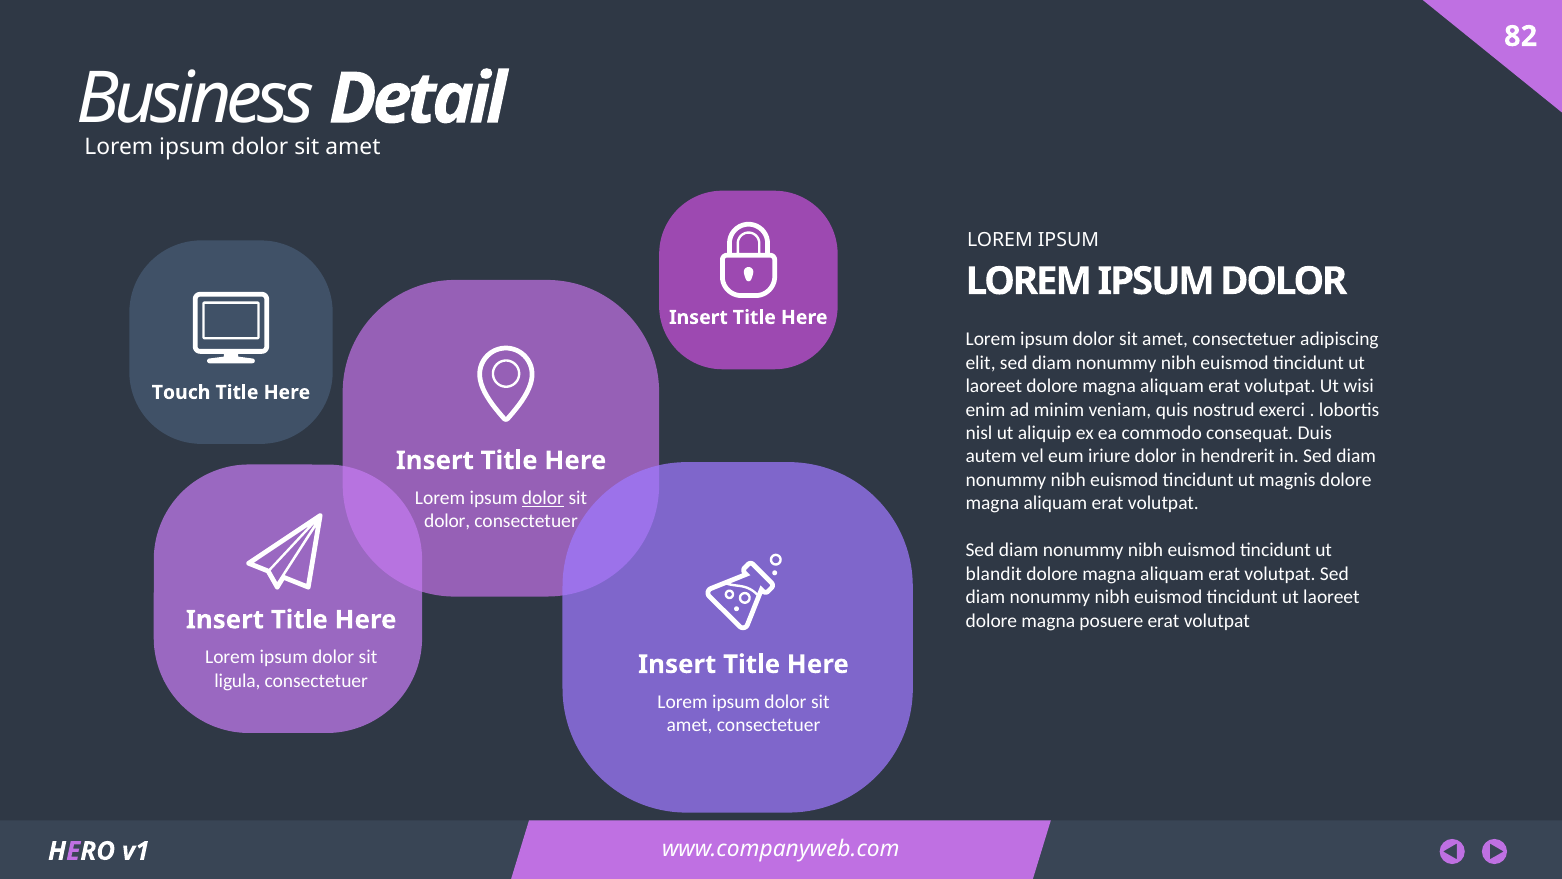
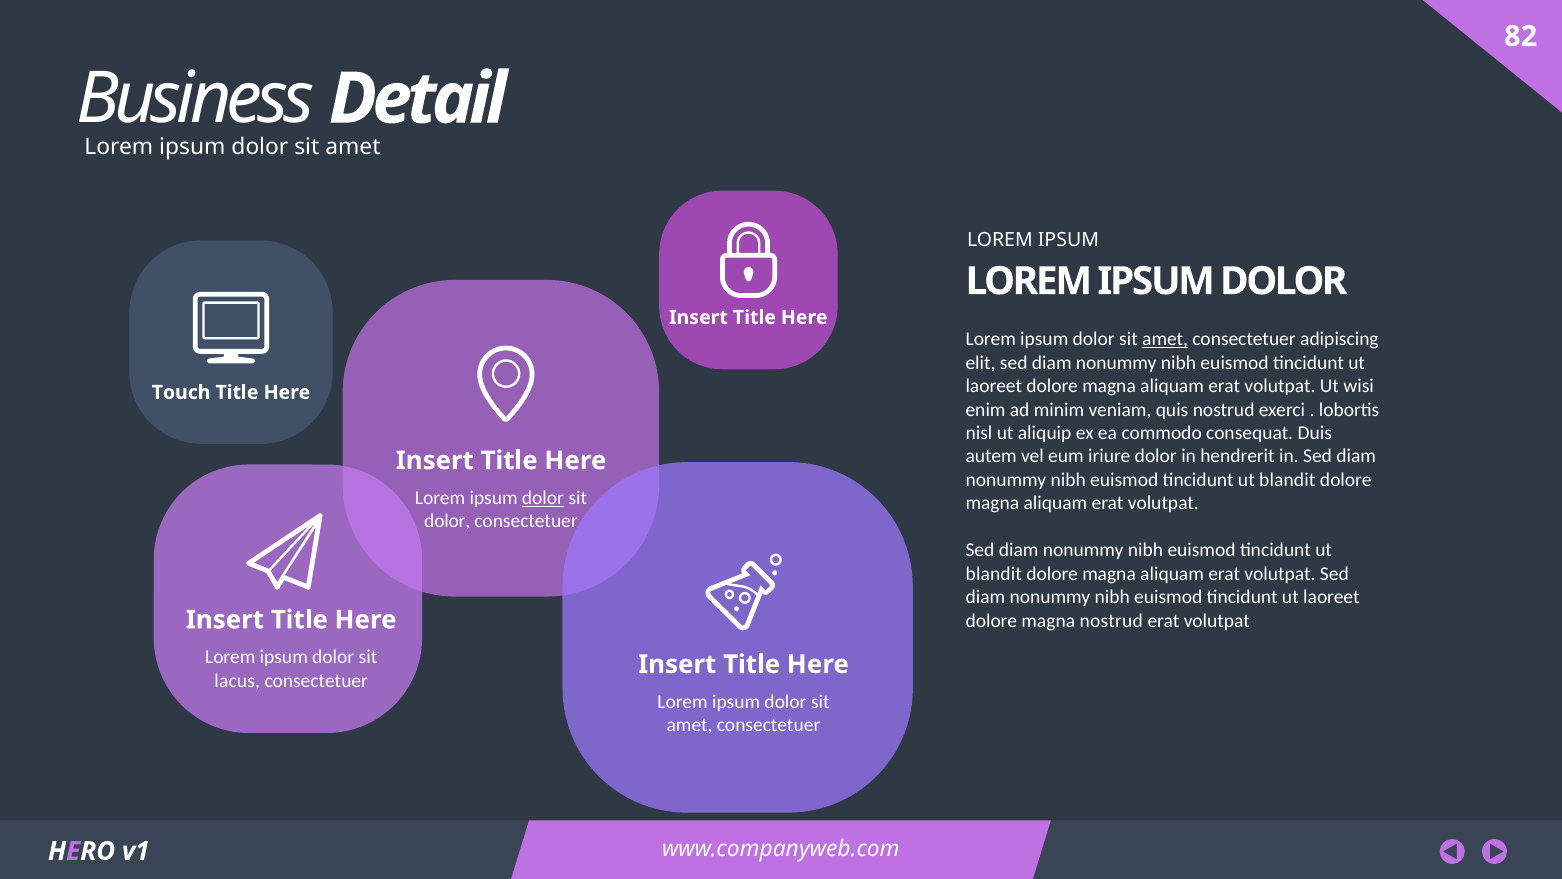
amet underline: none -> present (1165, 339)
magnis: magnis -> blandit (1287, 480)
magna posuere: posuere -> nostrud (1111, 620)
ligula: ligula -> lacus (237, 680)
